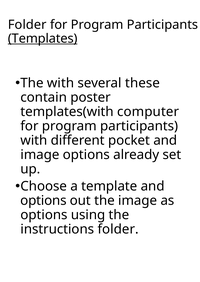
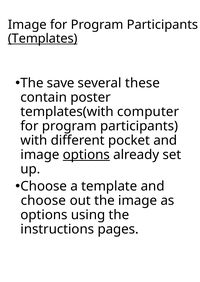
Folder: Folder -> Image (27, 25)
The with: with -> save (61, 83)
options underline: none -> present (86, 155)
options: options -> choose (43, 201)
instructions folder: folder -> pages (118, 229)
